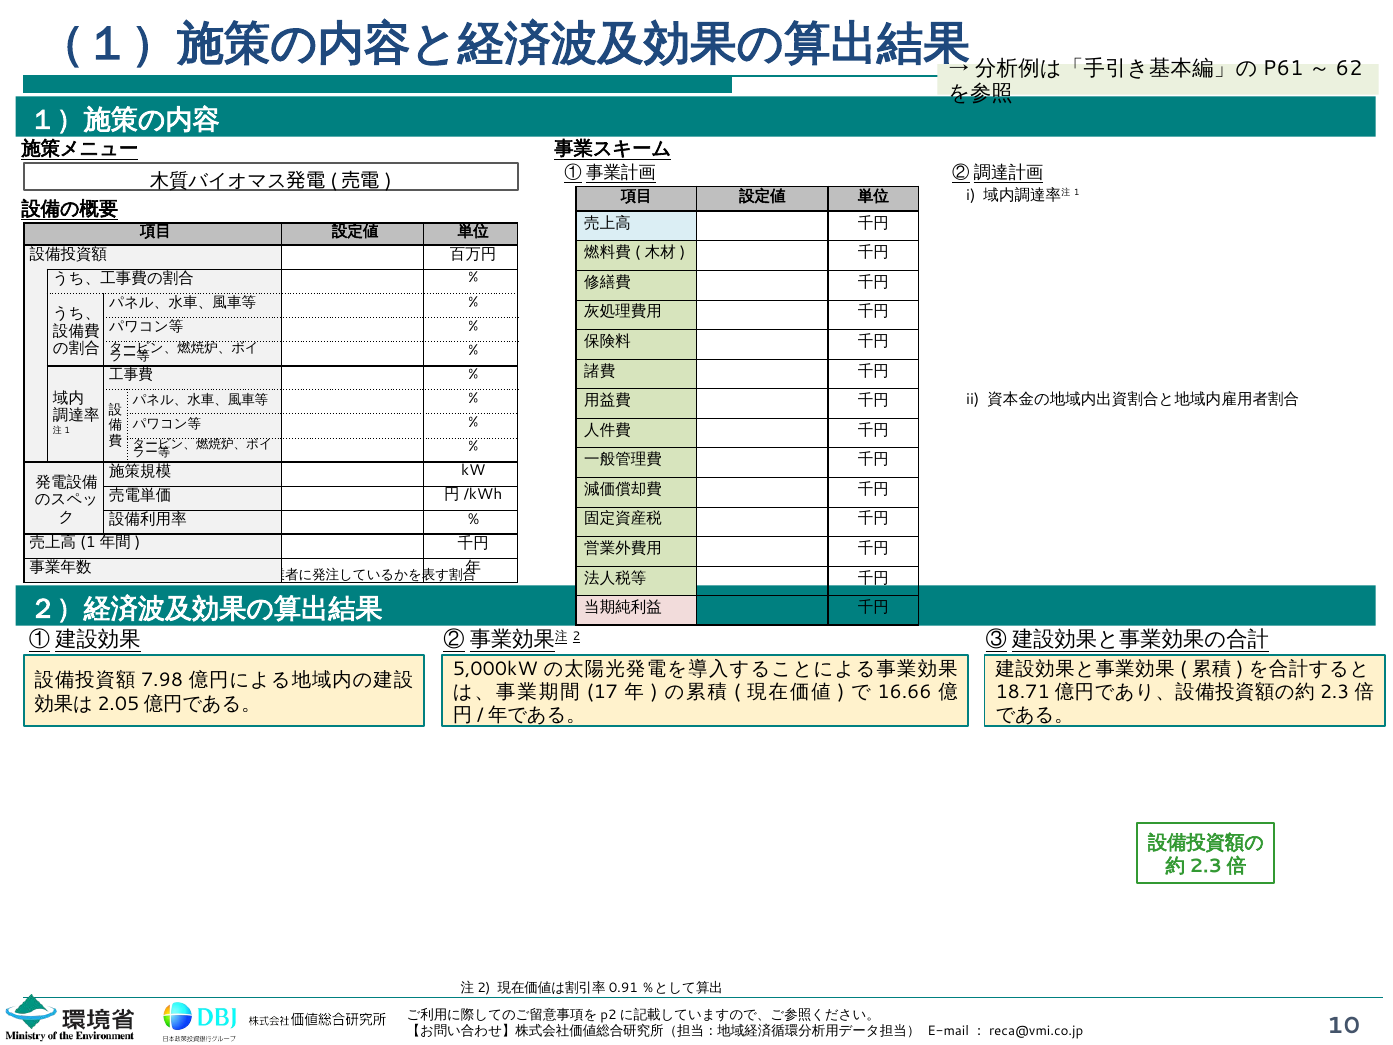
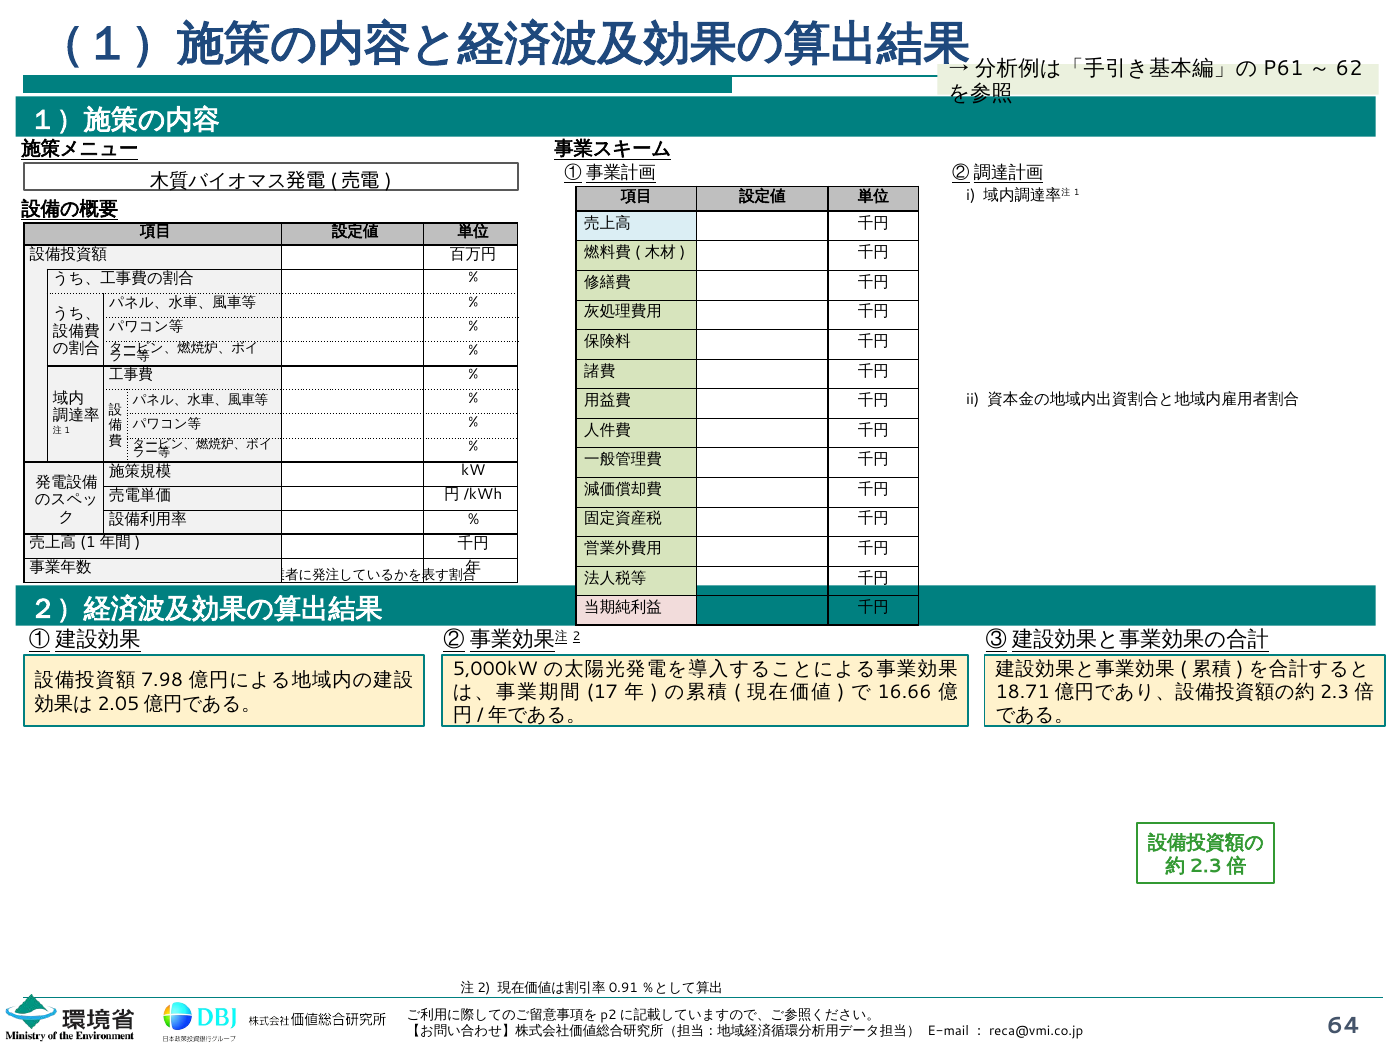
10: 10 -> 64 (1344, 1025)
